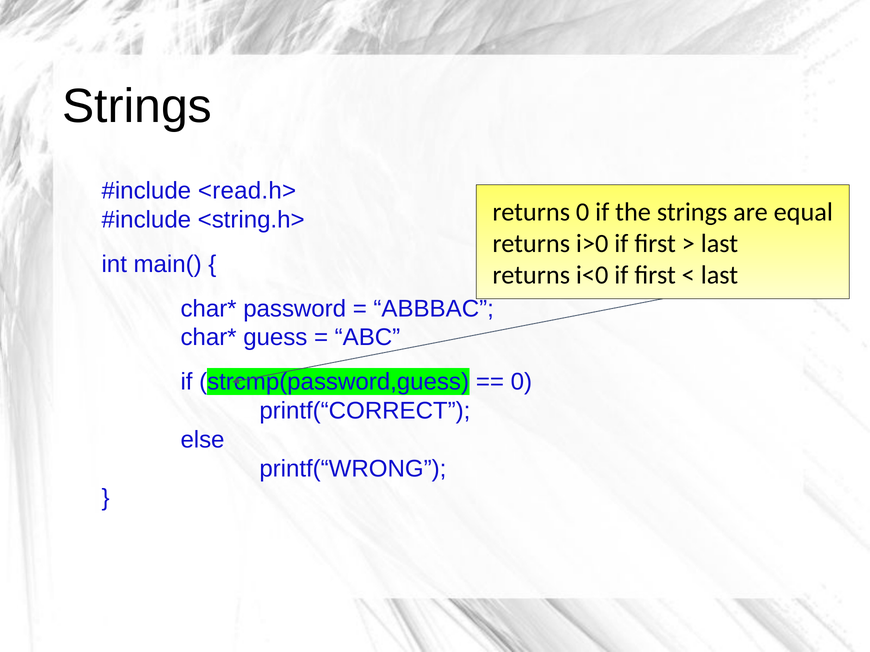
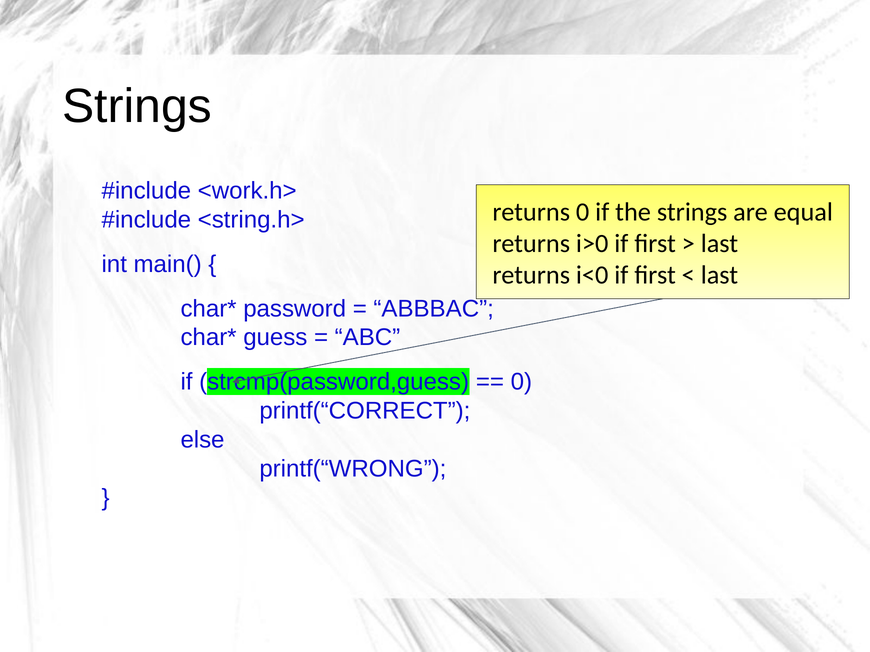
<read.h>: <read.h> -> <work.h> (247, 191)
